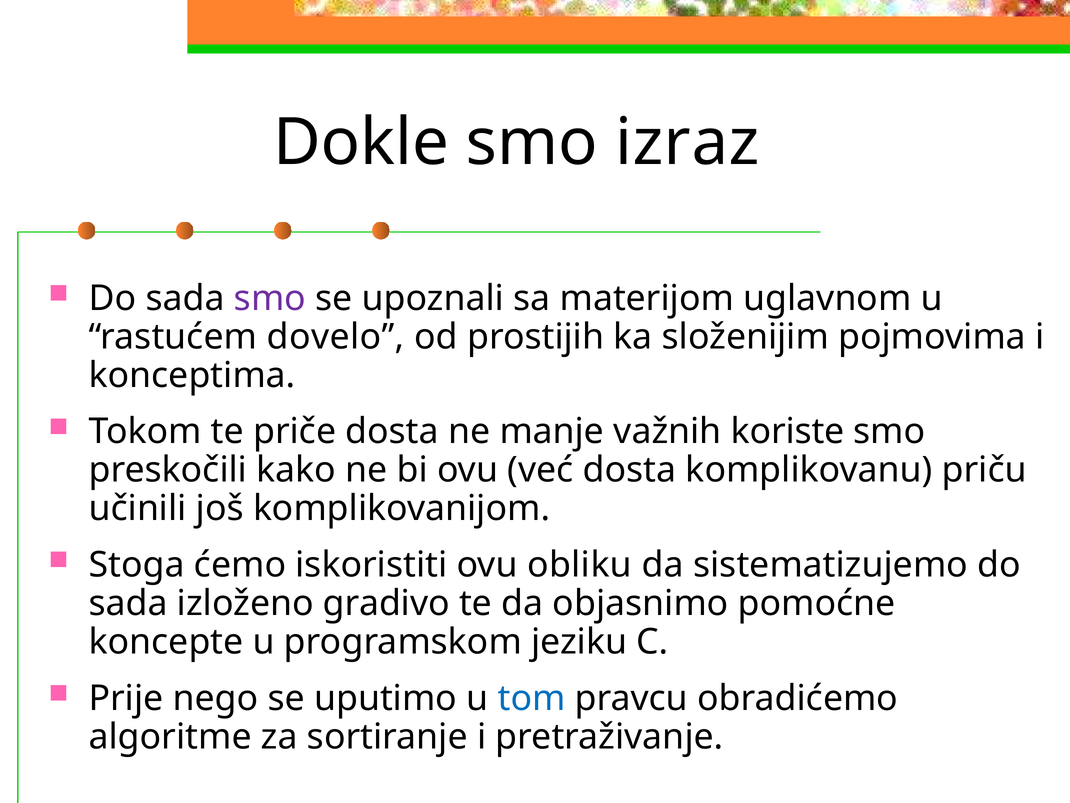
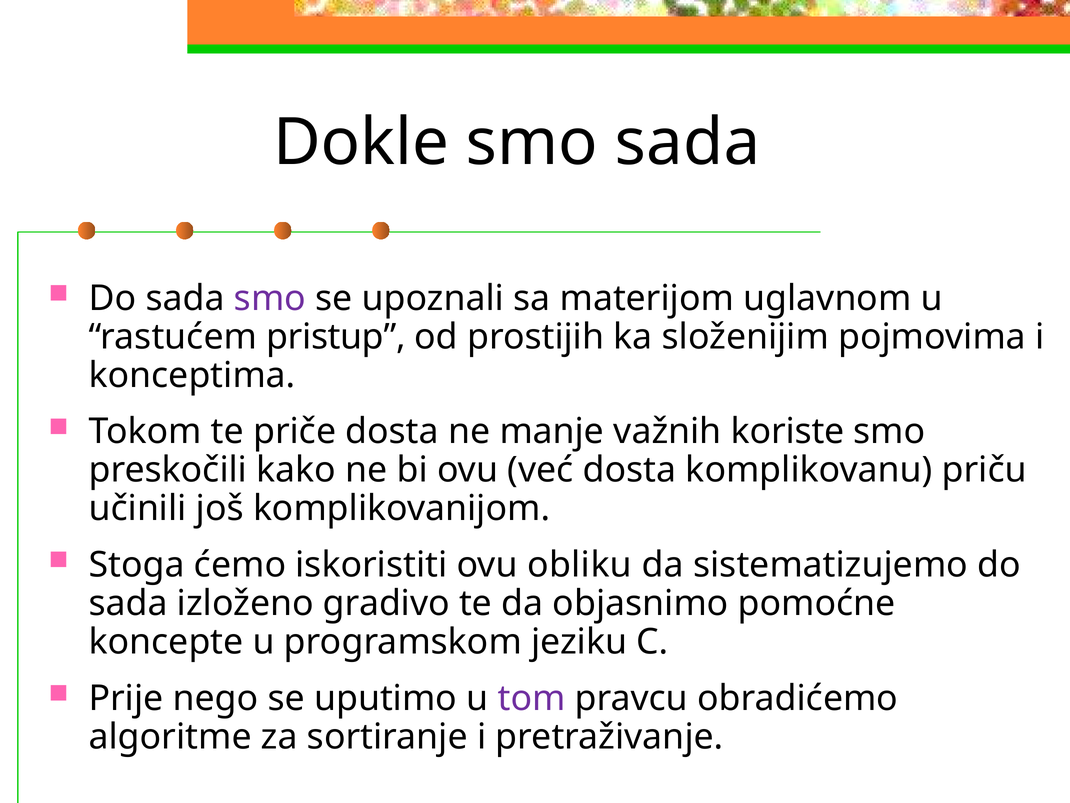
smo izraz: izraz -> sada (688, 143)
dovelo: dovelo -> pristup (336, 337)
tom colour: blue -> purple (532, 698)
